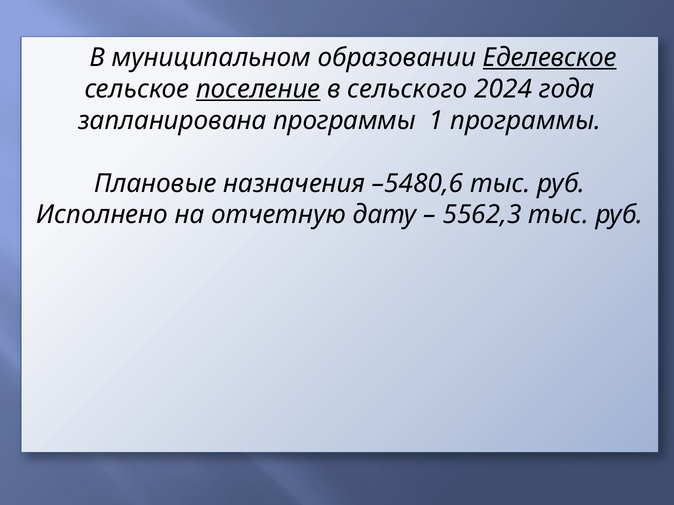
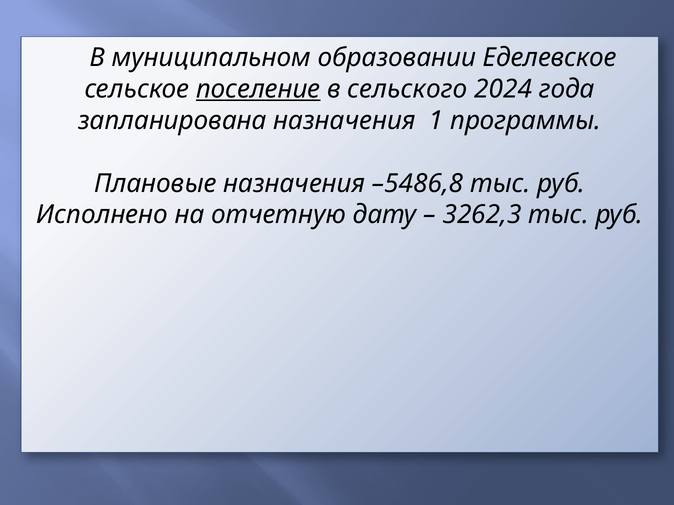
Еделевское underline: present -> none (550, 58)
запланирована программы: программы -> назначения (344, 121)
–5480,6: –5480,6 -> –5486,8 (418, 184)
5562,3: 5562,3 -> 3262,3 (482, 215)
